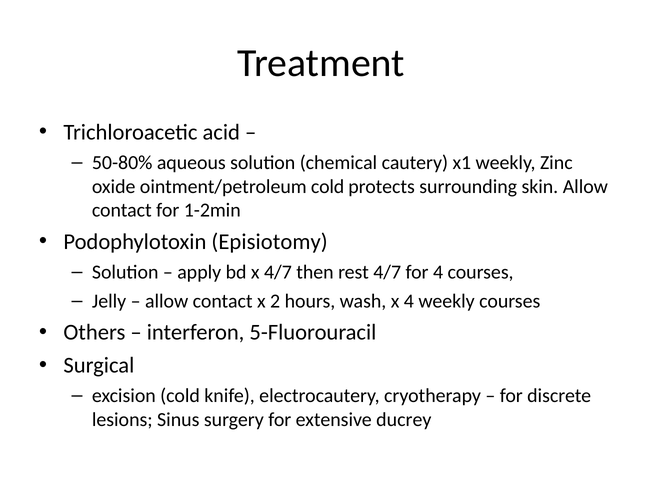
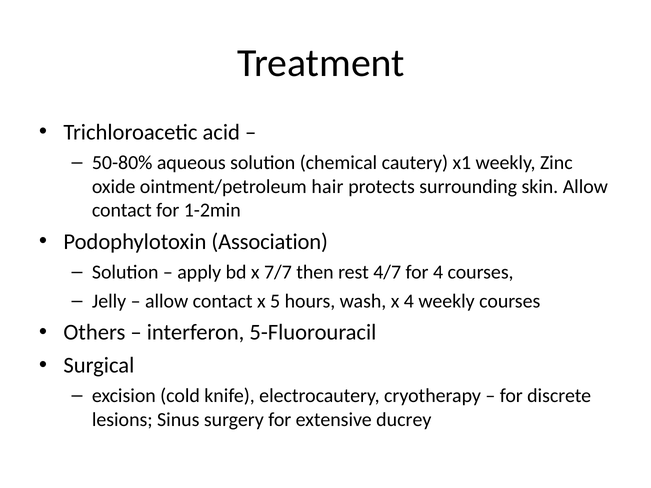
ointment/petroleum cold: cold -> hair (327, 187)
Episiotomy: Episiotomy -> Association (270, 242)
x 4/7: 4/7 -> 7/7 (278, 272)
2: 2 -> 5 (275, 301)
